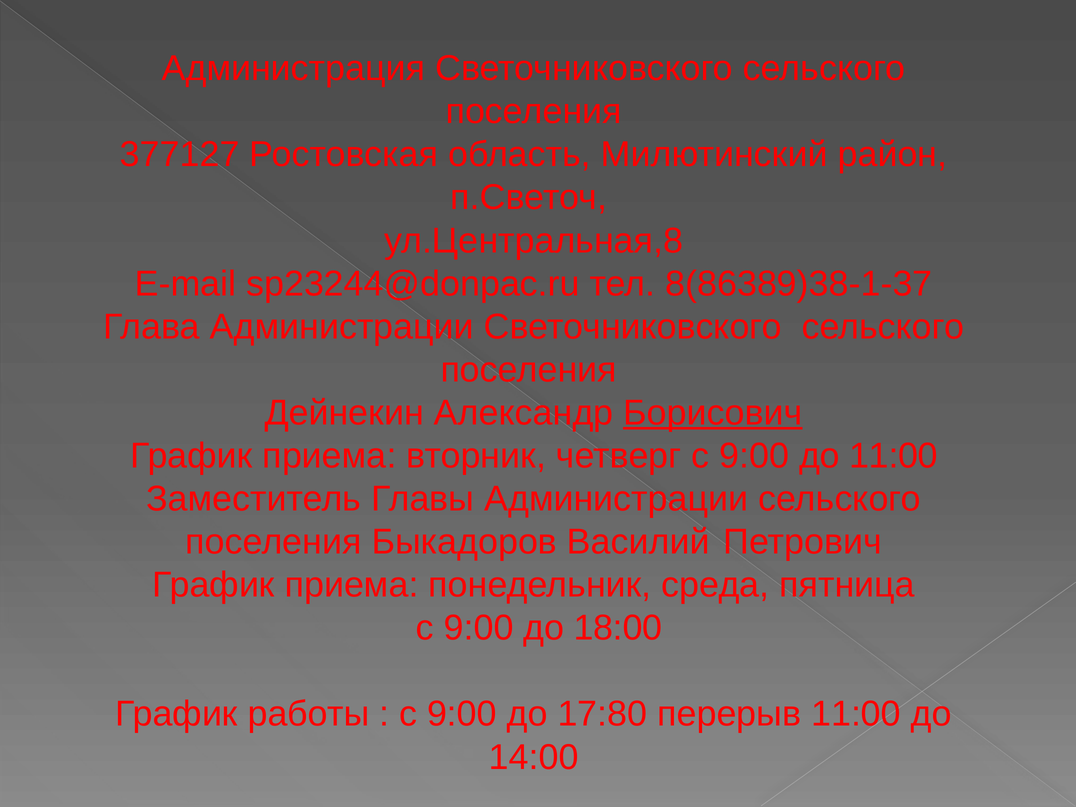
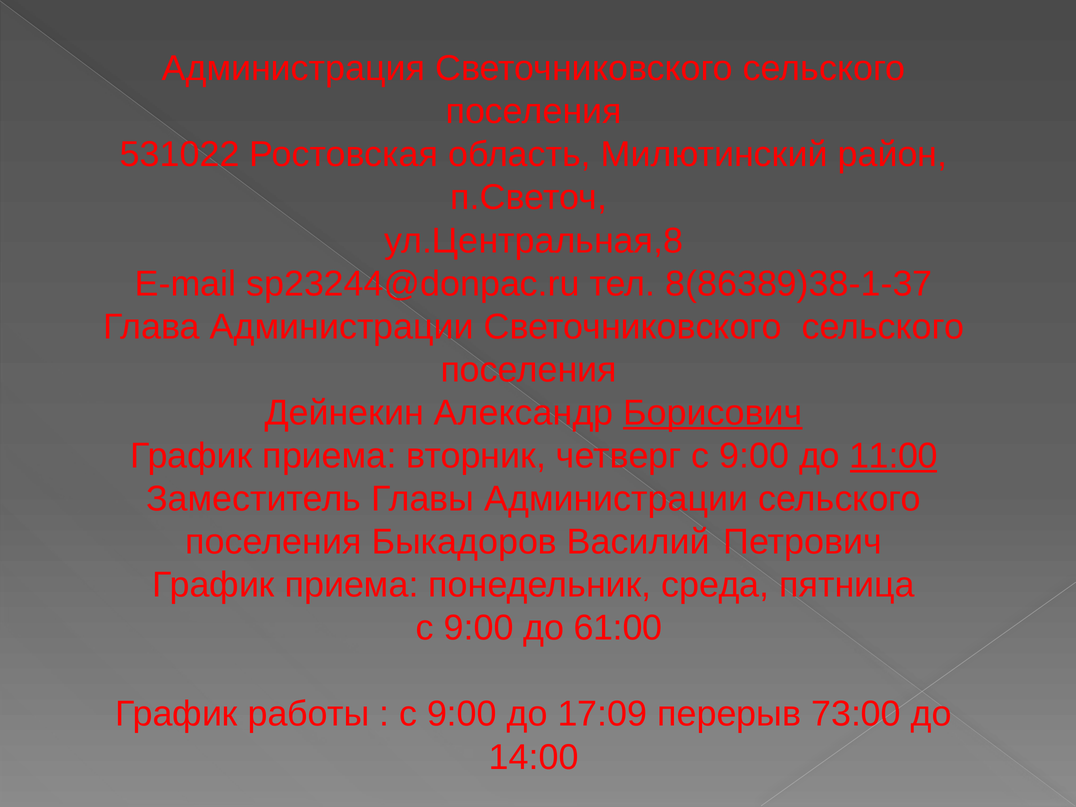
377127: 377127 -> 531022 (180, 155)
11:00 underline: none -> present (894, 456)
18:00: 18:00 -> 61:00 (618, 628)
17:80: 17:80 -> 17:09 (602, 714)
перерыв 11:00: 11:00 -> 73:00 (856, 714)
